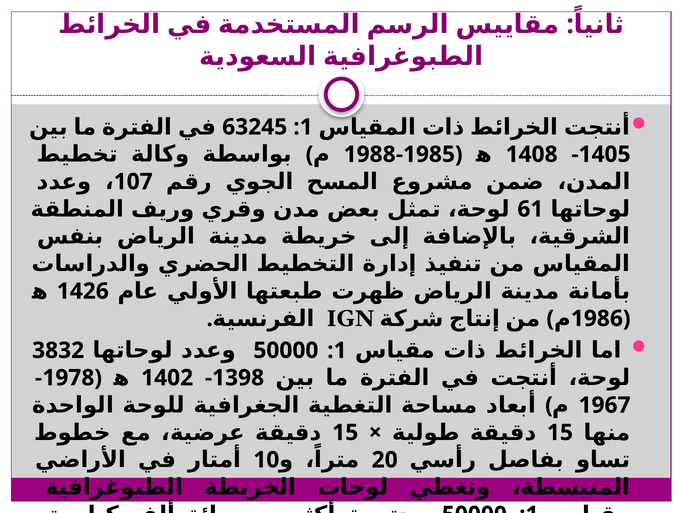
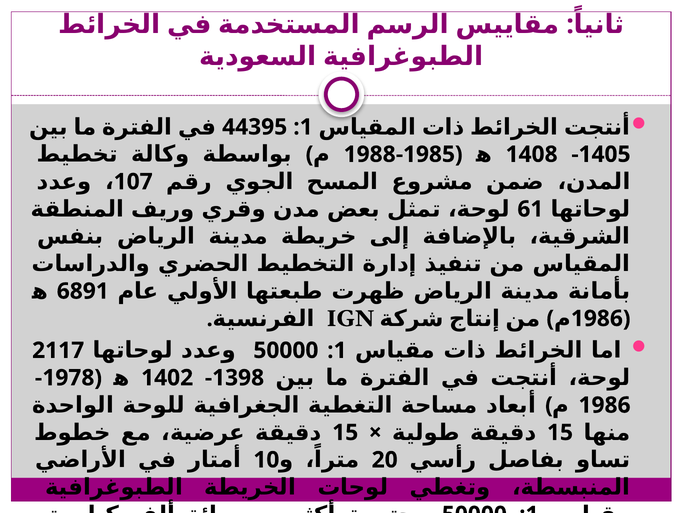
63245: 63245 -> 44395 (255, 127)
1426: 1426 -> 6891 (83, 291)
3832: 3832 -> 2117 (58, 350)
1967: 1967 -> 1986 (605, 405)
